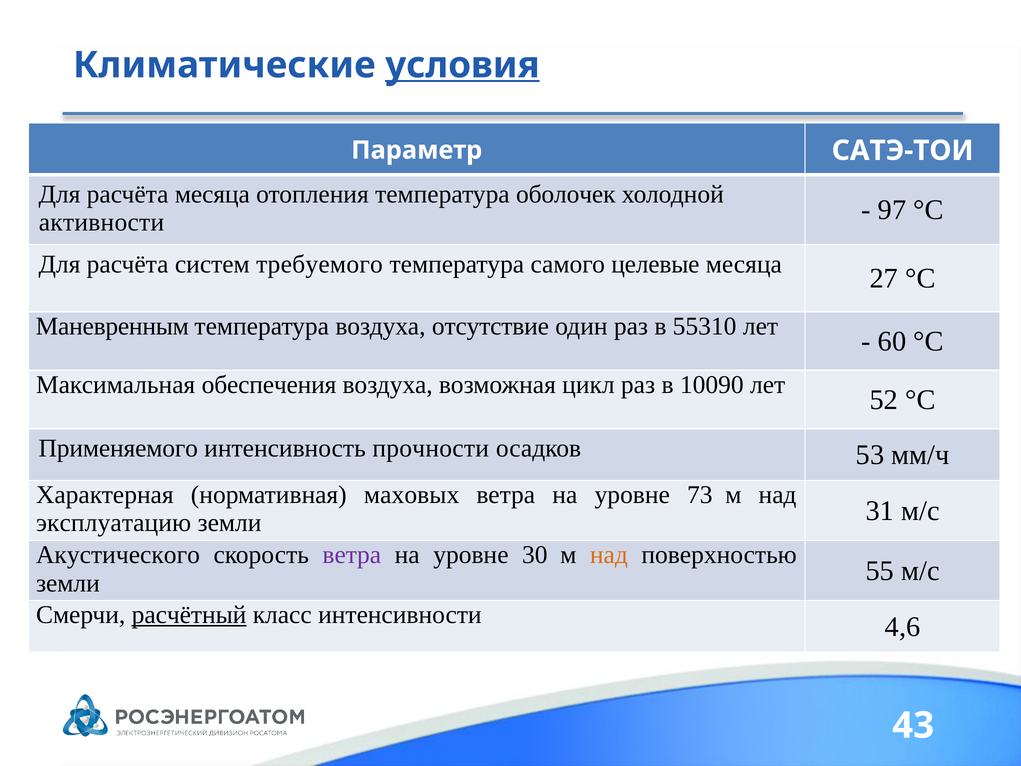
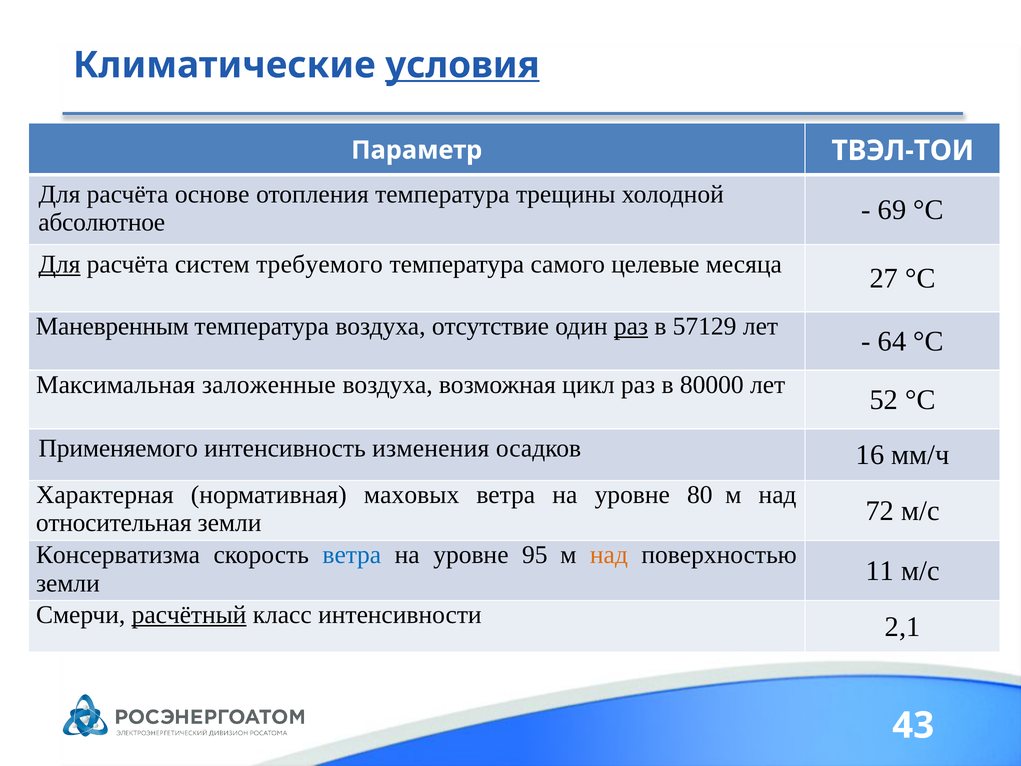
САТЭ-ТОИ: САТЭ-ТОИ -> ТВЭЛ-ТОИ (903, 150)
расчёта месяца: месяца -> основе (212, 194)
оболочек: оболочек -> трещины (566, 194)
активности: активности -> абсолютное (102, 222)
97: 97 -> 69 (892, 210)
Для underline: none -> present (60, 264)
раз underline: none -> present (631, 326)
55310: 55310 -> 57129 (705, 326)
60: 60 -> 64 (892, 341)
обеспечения: обеспечения -> заложенные (269, 385)
10090: 10090 -> 80000 (712, 385)
прочности: прочности -> изменения (431, 448)
53: 53 -> 16 (870, 455)
73: 73 -> 80 (700, 495)
эксплуатацию: эксплуатацию -> относительная (114, 523)
31: 31 -> 72 (880, 511)
Акустического: Акустического -> Консерватизма (118, 555)
ветра colour: purple -> blue (352, 555)
30: 30 -> 95 (535, 555)
55: 55 -> 11 (880, 571)
4,6: 4,6 -> 2,1 (903, 626)
